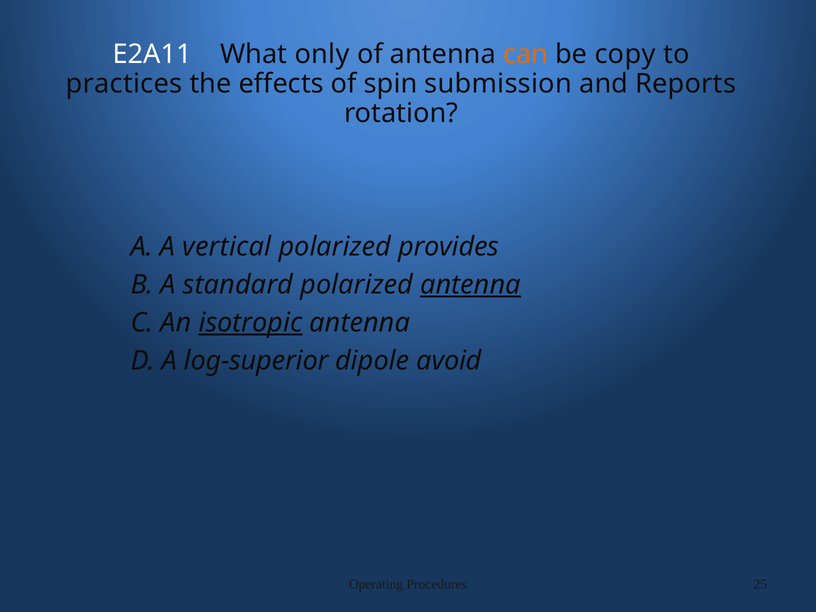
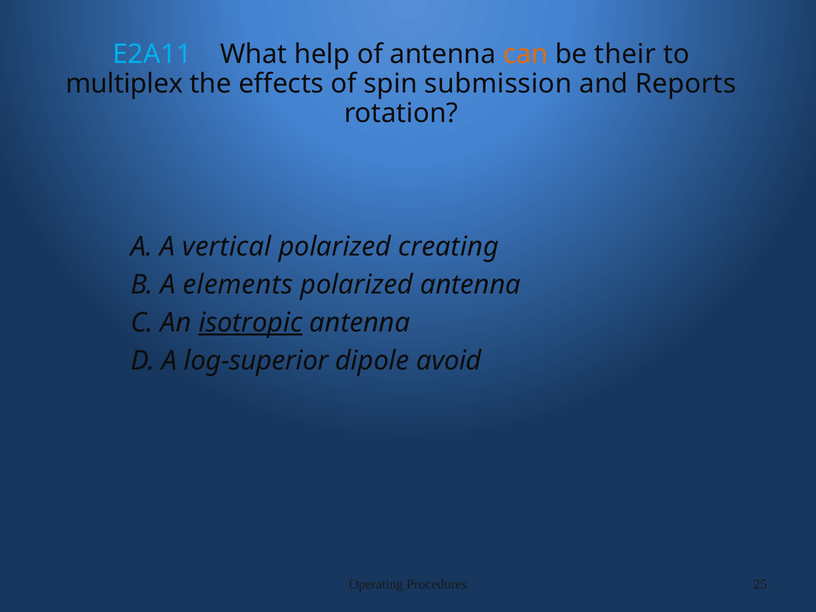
E2A11 colour: white -> light blue (152, 54)
only: only -> help (322, 54)
copy: copy -> their (625, 54)
practices: practices -> multiplex (124, 84)
provides: provides -> creating (449, 247)
standard: standard -> elements (238, 285)
antenna underline: present -> none (470, 285)
